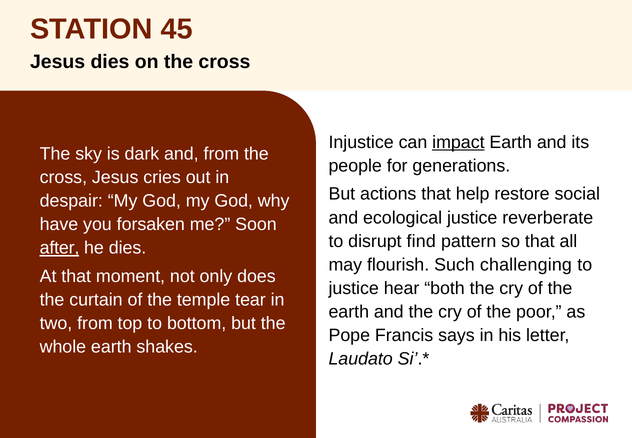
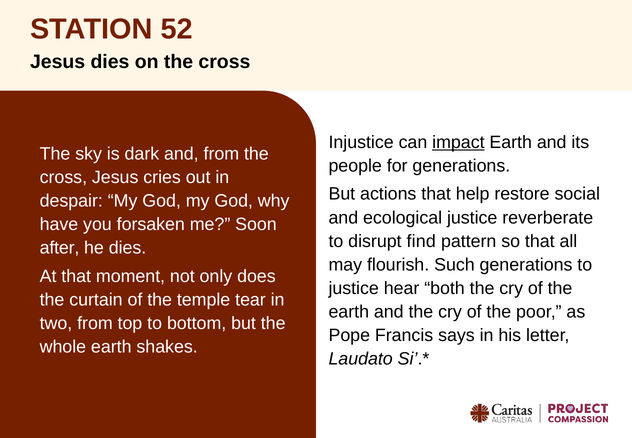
45: 45 -> 52 (177, 29)
after underline: present -> none (60, 248)
Such challenging: challenging -> generations (526, 264)
